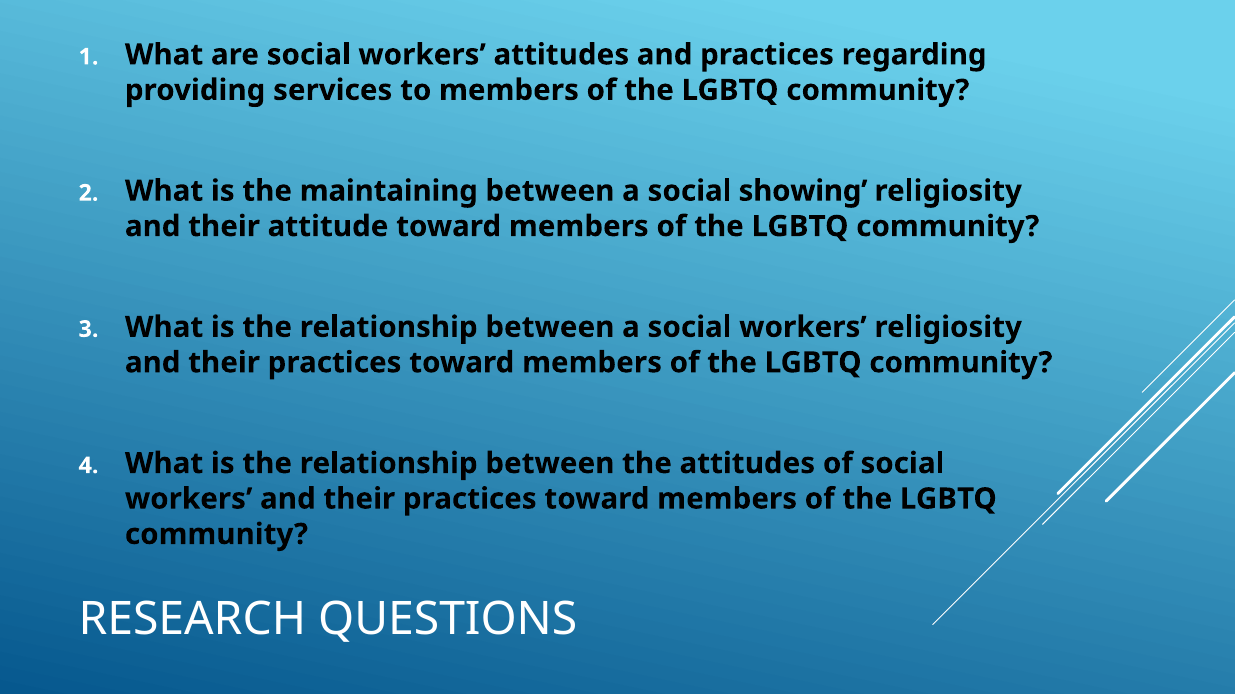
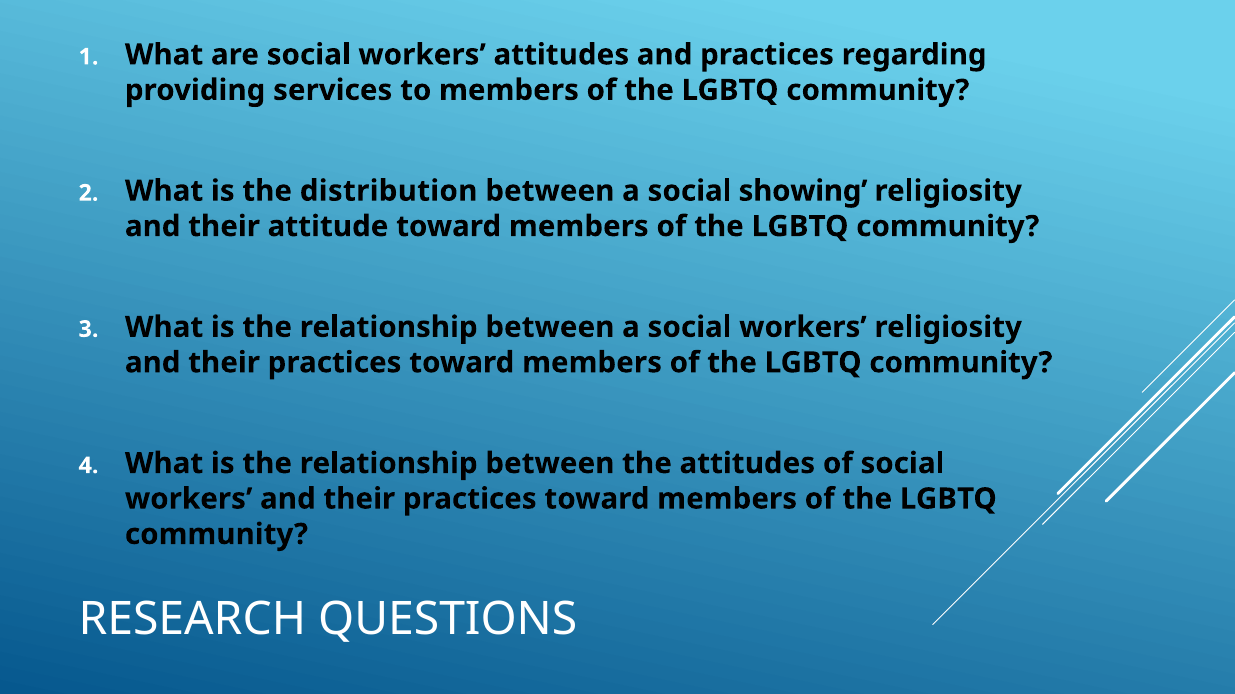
maintaining: maintaining -> distribution (389, 191)
